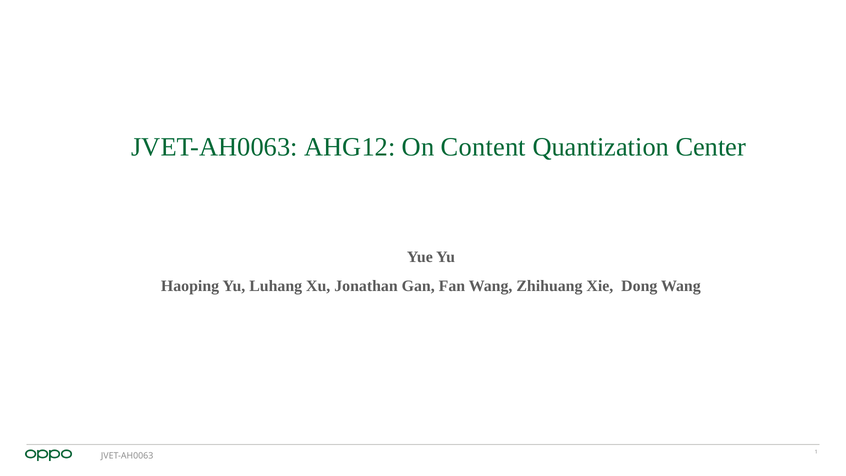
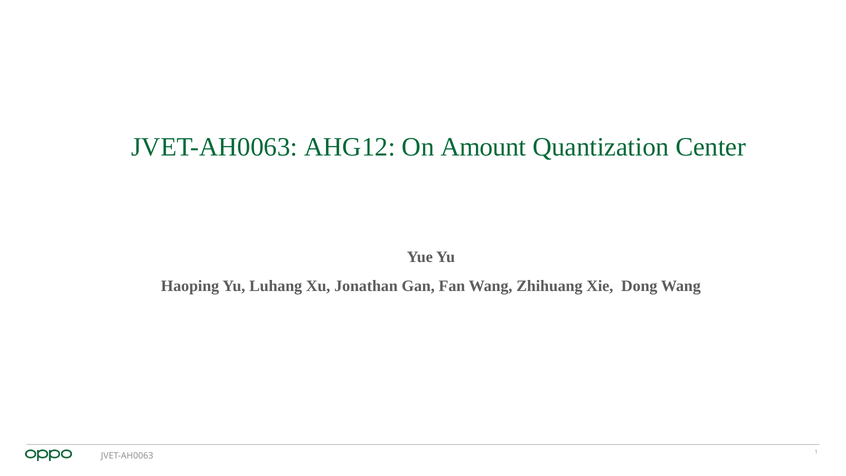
Content: Content -> Amount (484, 147)
